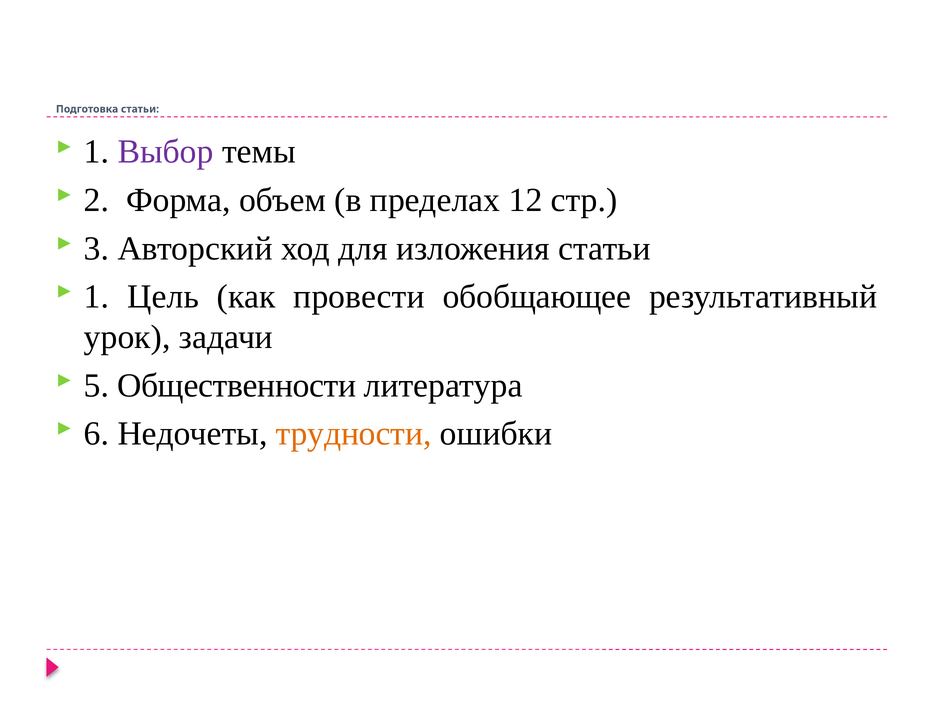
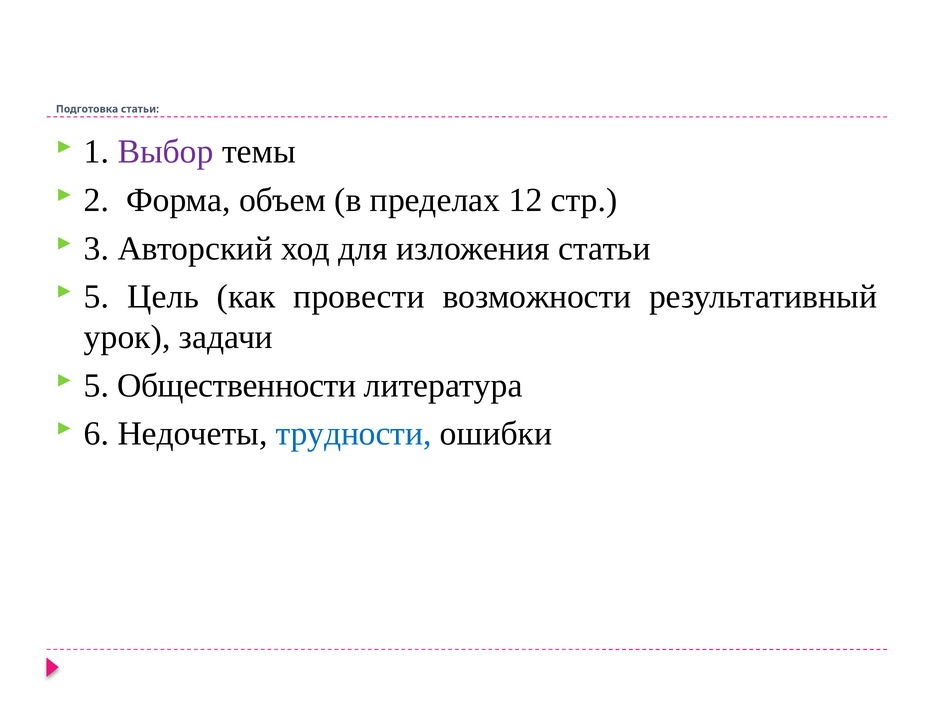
1: 1 -> 5 (97, 296)
обобщающее: обобщающее -> возможности (537, 296)
трудности colour: orange -> blue (354, 433)
